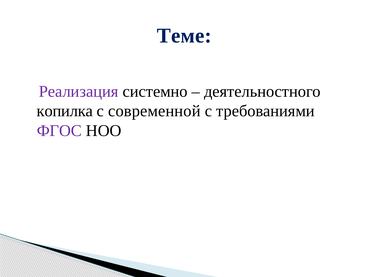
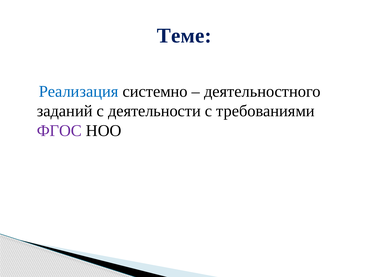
Реализация colour: purple -> blue (79, 91)
копилка: копилка -> заданий (65, 111)
современной: современной -> деятельности (154, 111)
